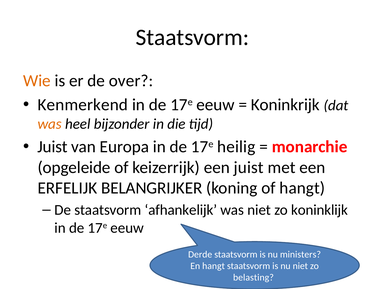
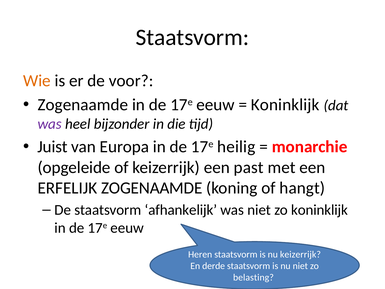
over: over -> voor (131, 81)
Kenmerkend: Kenmerkend -> Zogenaamde (83, 105)
Koninkrijk: Koninkrijk -> Koninklijk (285, 105)
was colour: orange -> purple (50, 124)
een juist: juist -> past (249, 167)
ERFELIJK BELANGRIJKER: BELANGRIJKER -> ZOGENAAMDE (152, 188)
Derde: Derde -> Heren (200, 254)
nu ministers: ministers -> keizerrijk (300, 254)
En hangt: hangt -> derde (214, 266)
